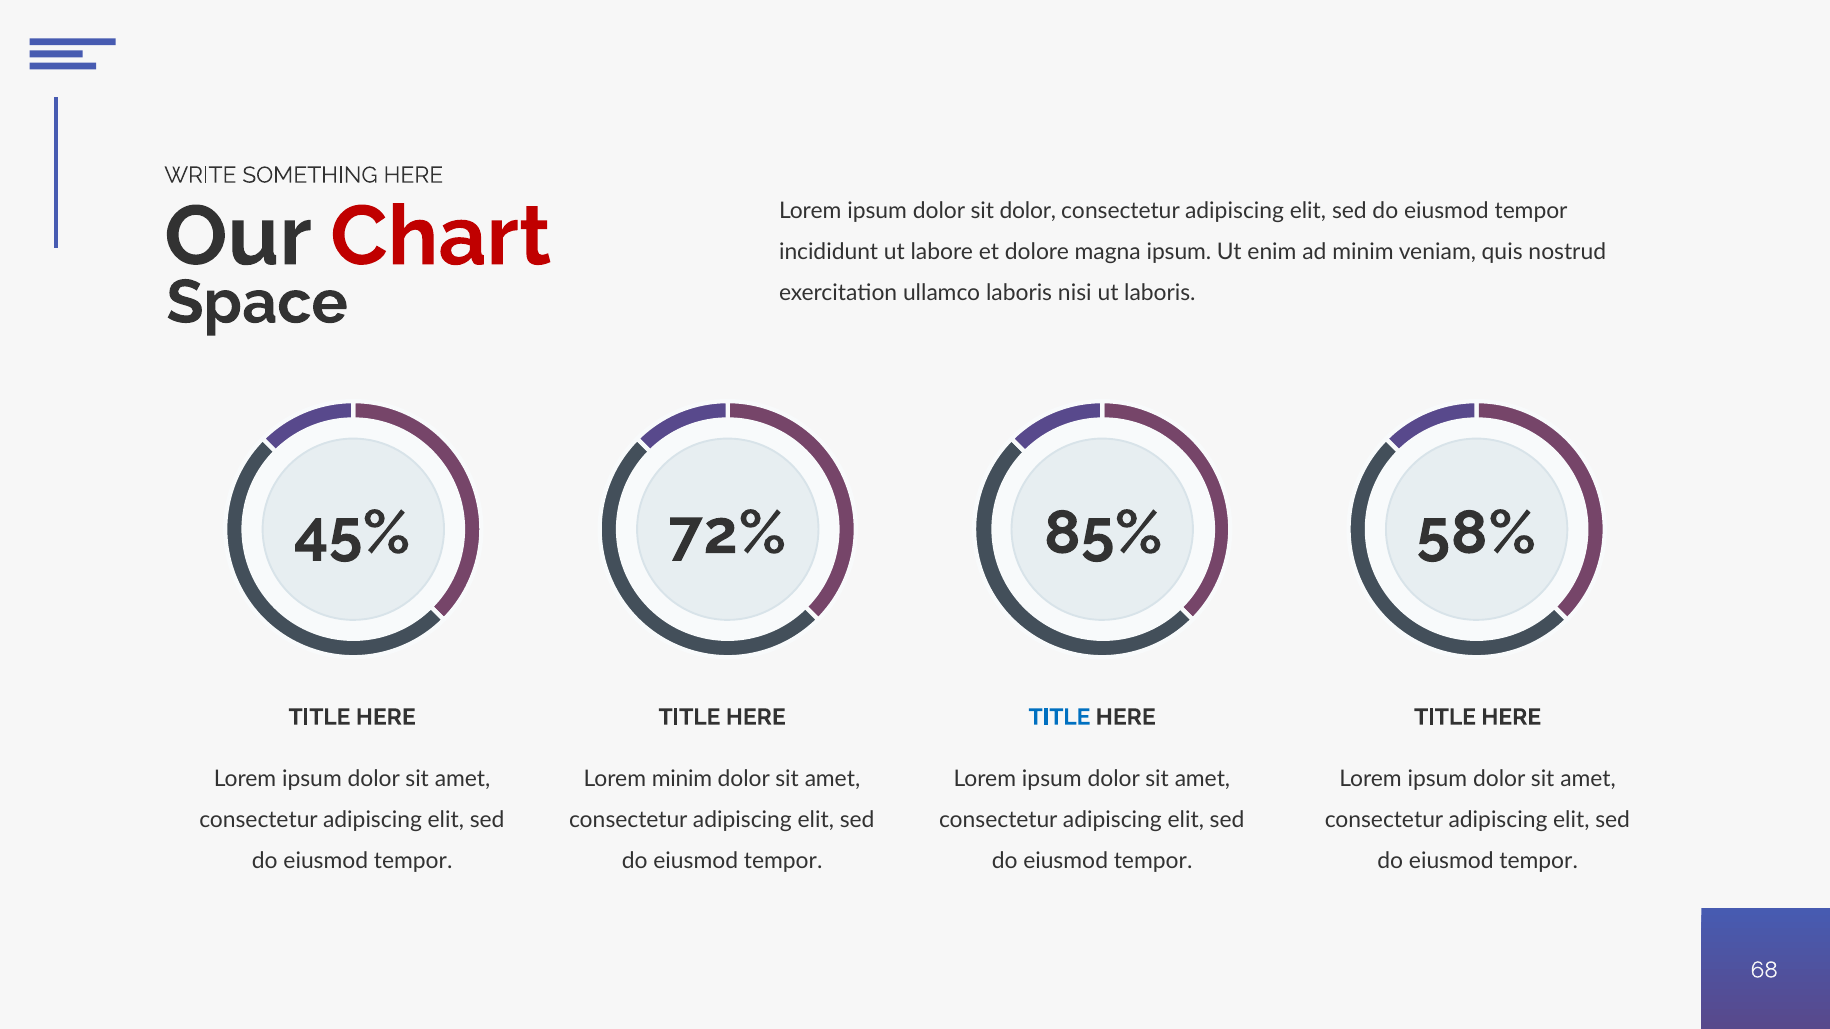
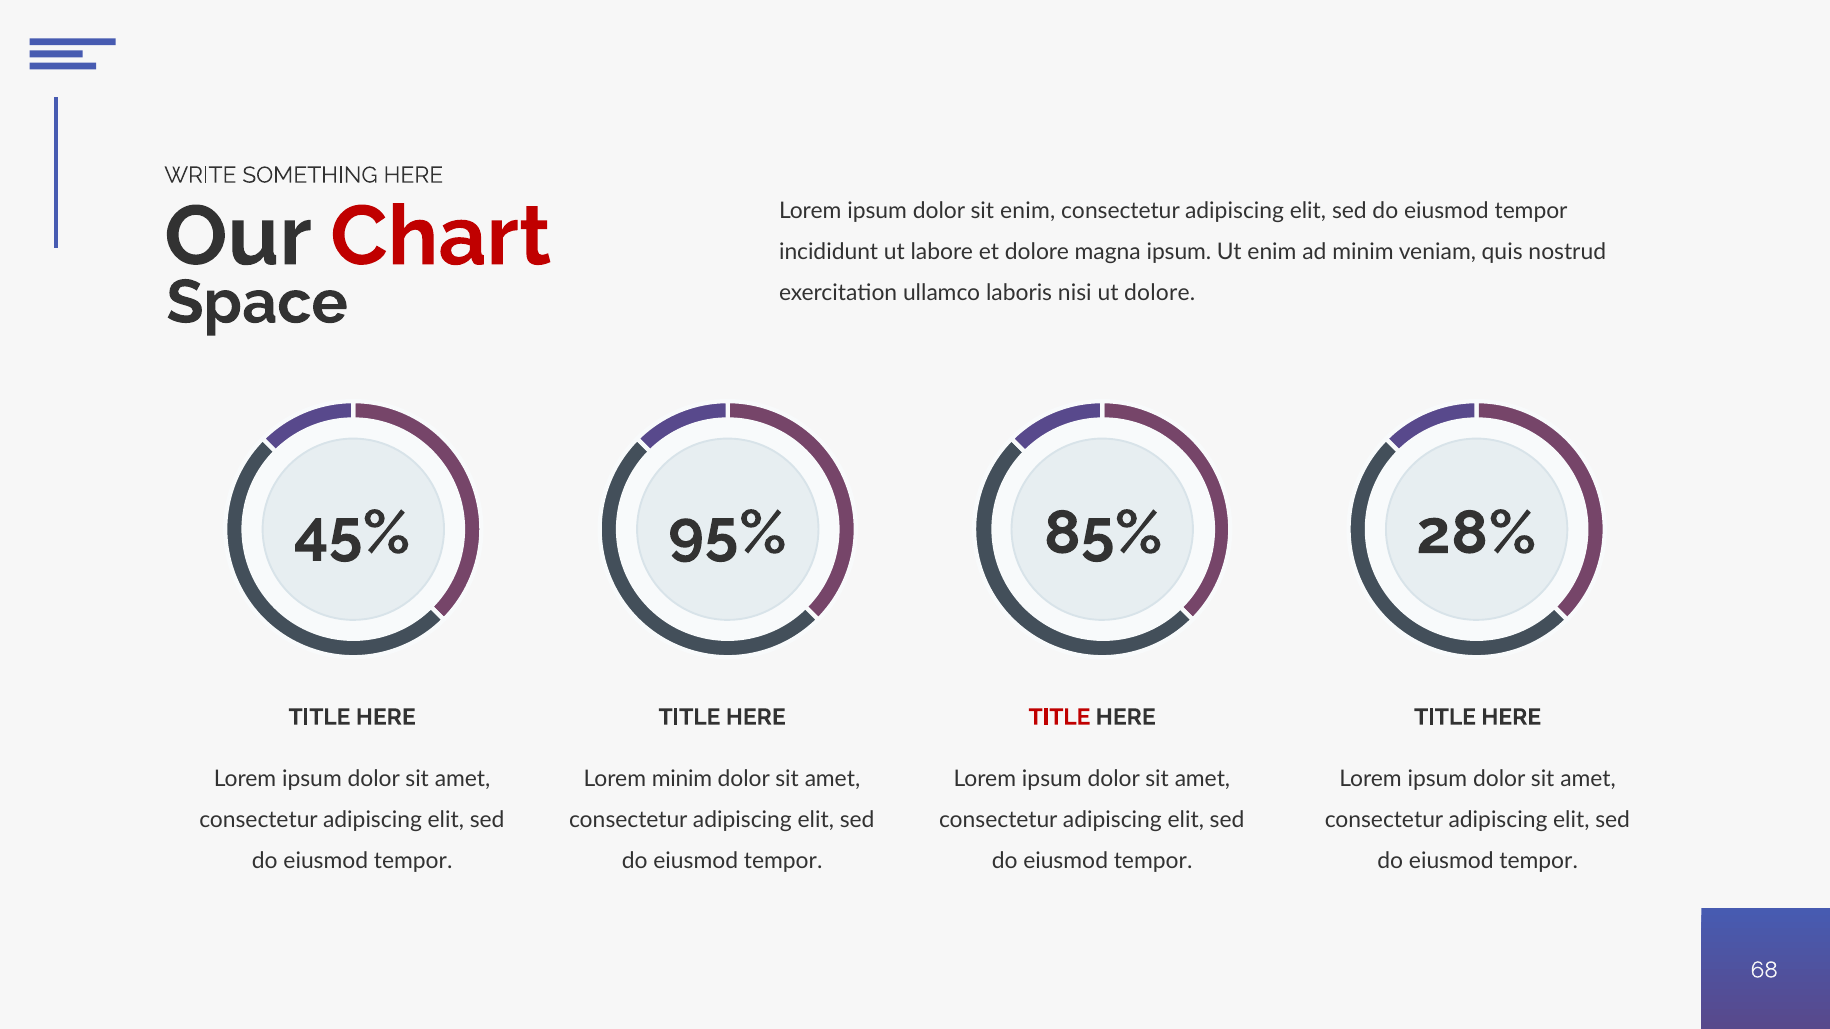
sit dolor: dolor -> enim (1028, 211)
ut laboris: laboris -> dolore (1160, 293)
72%: 72% -> 95% (727, 533)
58%: 58% -> 28% (1476, 533)
TITLE colour: blue -> red (1059, 717)
